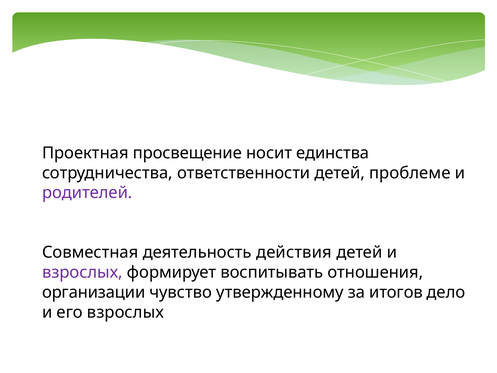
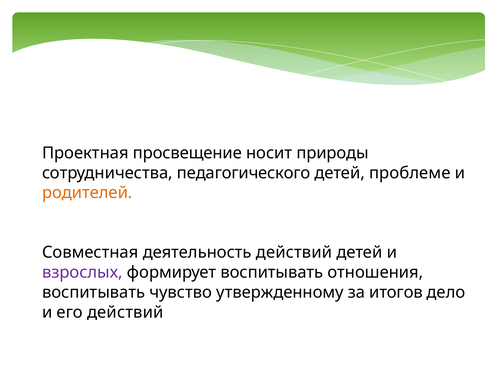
единства: единства -> природы (333, 153)
ответственности: ответственности -> педагогического (244, 173)
родителей colour: purple -> orange (87, 193)
деятельность действия: действия -> действий (294, 252)
организации: организации -> воспитывать (94, 292)
его взрослых: взрослых -> действий (125, 312)
